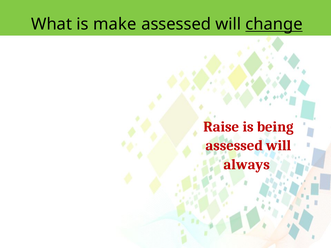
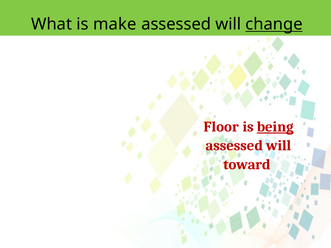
Raise: Raise -> Floor (221, 127)
being underline: none -> present (275, 127)
always: always -> toward (247, 165)
